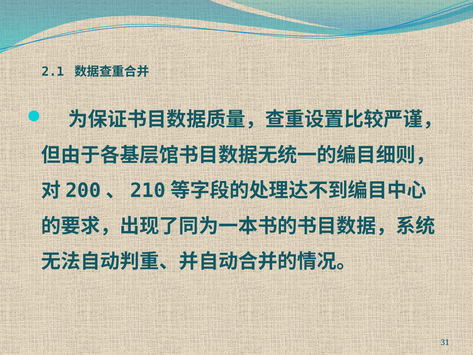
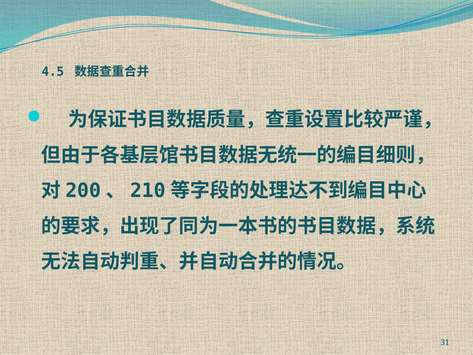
2.1: 2.1 -> 4.5 (53, 72)
